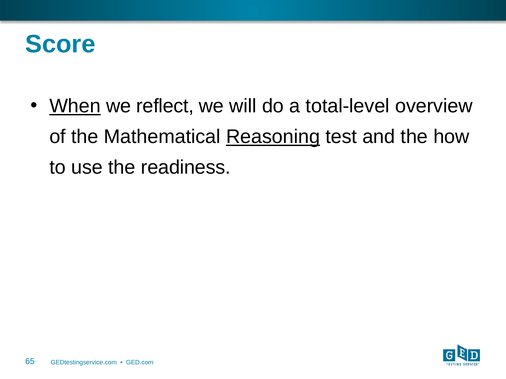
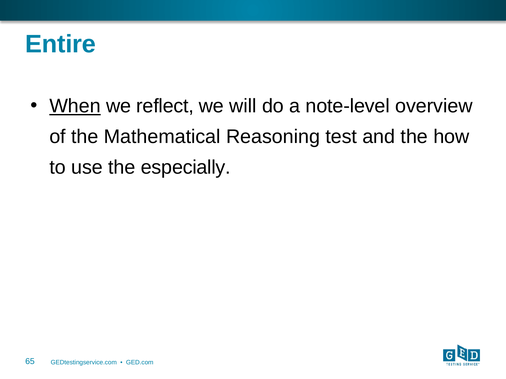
Score: Score -> Entire (61, 44)
total-level: total-level -> note-level (348, 106)
Reasoning underline: present -> none (273, 137)
readiness: readiness -> especially (186, 168)
